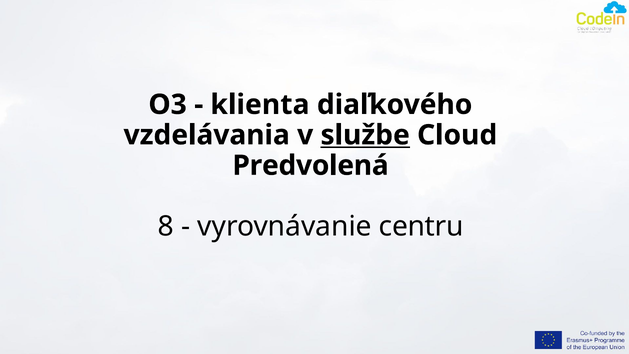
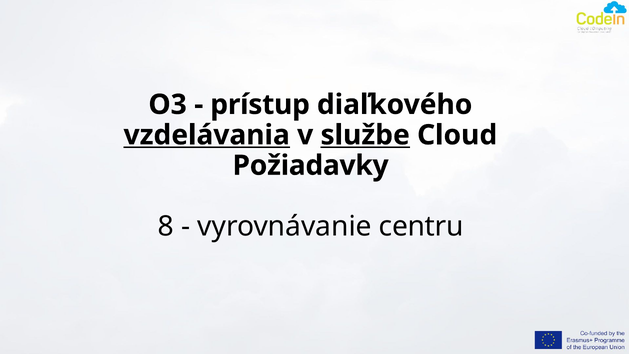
klienta: klienta -> prístup (260, 105)
vzdelávania underline: none -> present (207, 135)
Predvolená: Predvolená -> Požiadavky (311, 165)
